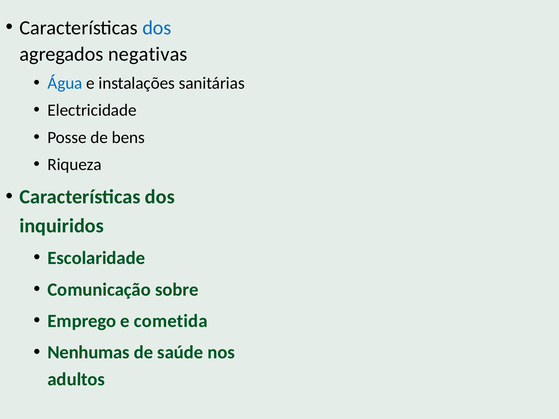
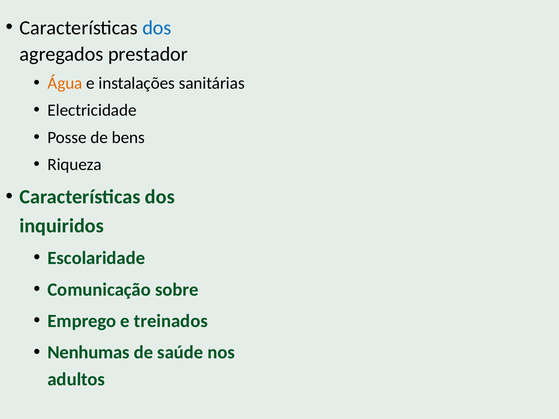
negativas: negativas -> prestador (148, 54)
Água colour: blue -> orange (65, 83)
cometida: cometida -> treinados (171, 321)
